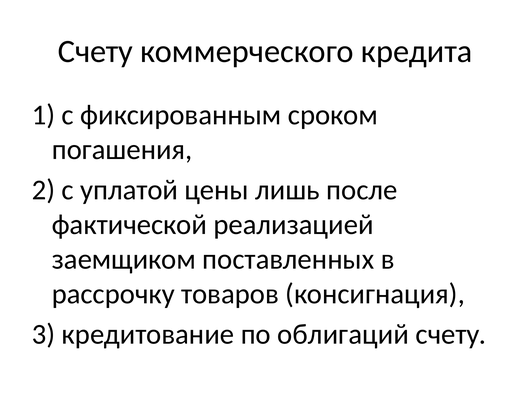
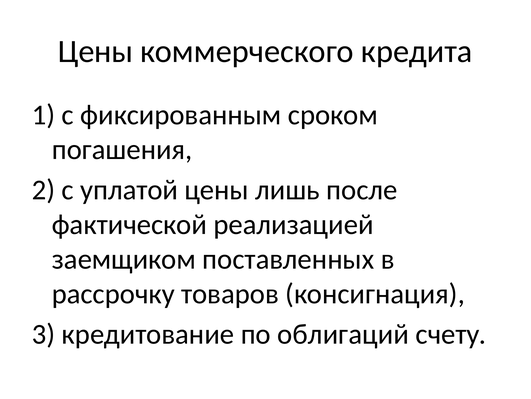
Счету: Счету -> Цены (95, 51)
